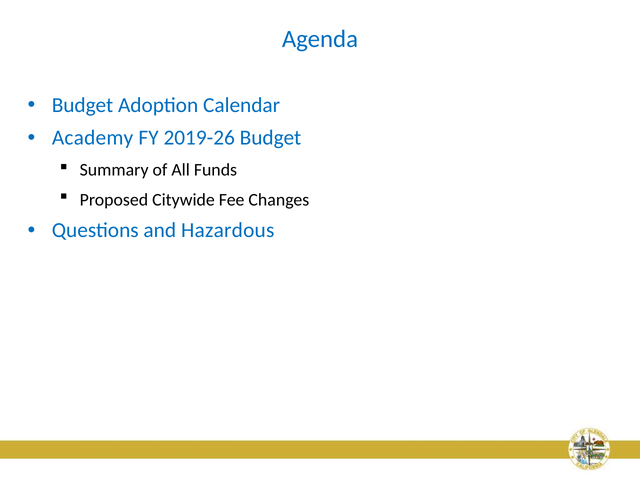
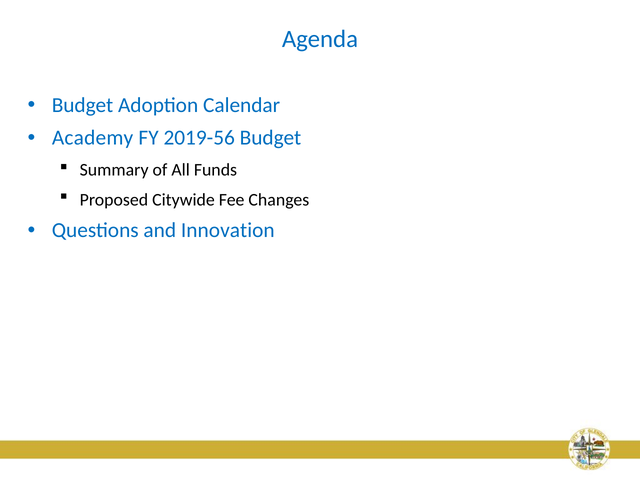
2019-26: 2019-26 -> 2019-56 (199, 138)
Hazardous: Hazardous -> Innovation (228, 230)
